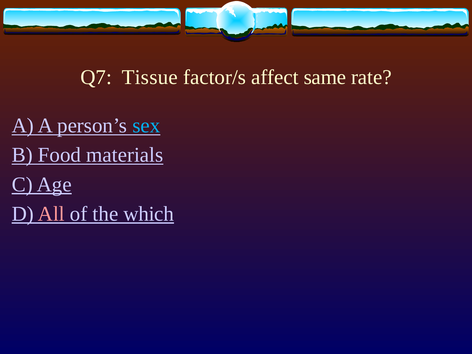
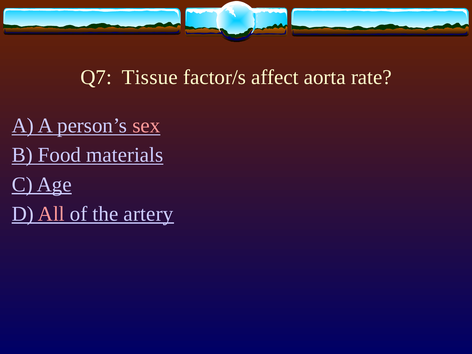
same: same -> aorta (325, 77)
sex colour: light blue -> pink (146, 126)
which: which -> artery (148, 214)
